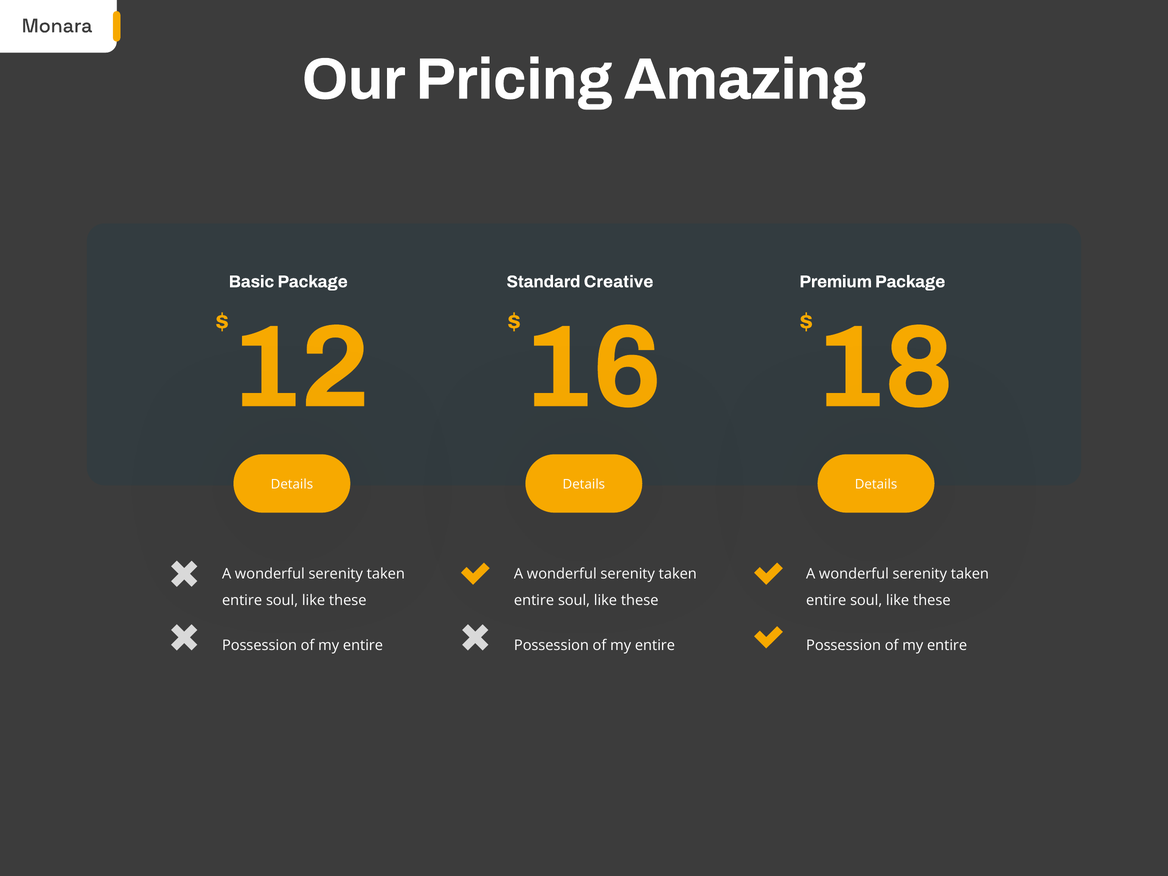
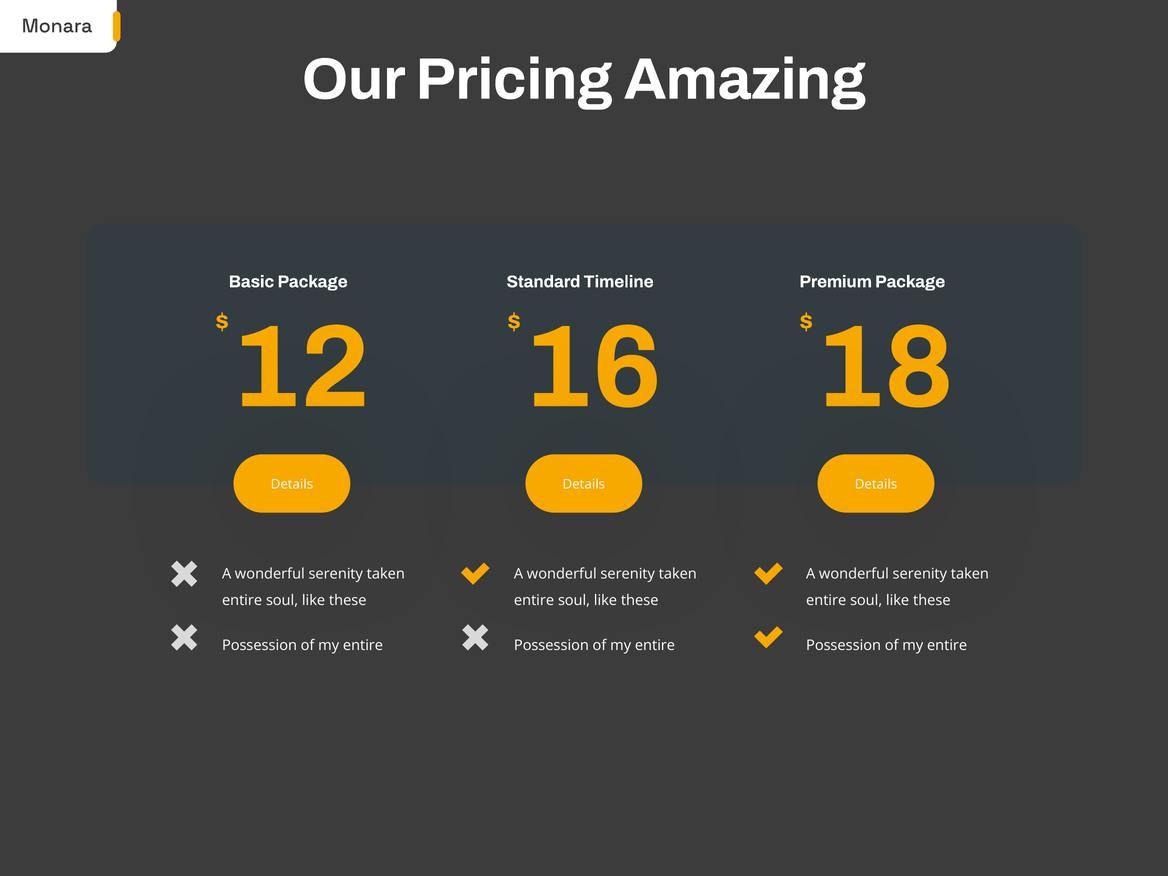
Creative: Creative -> Timeline (619, 282)
